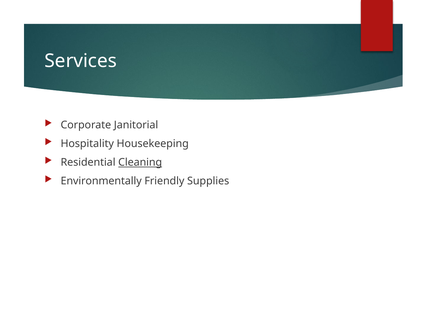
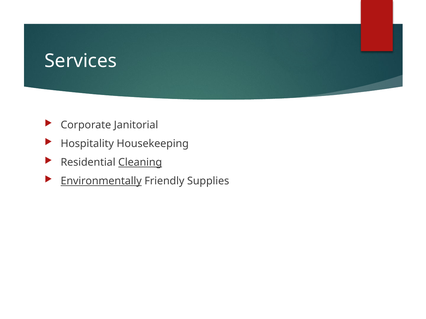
Environmentally underline: none -> present (101, 181)
